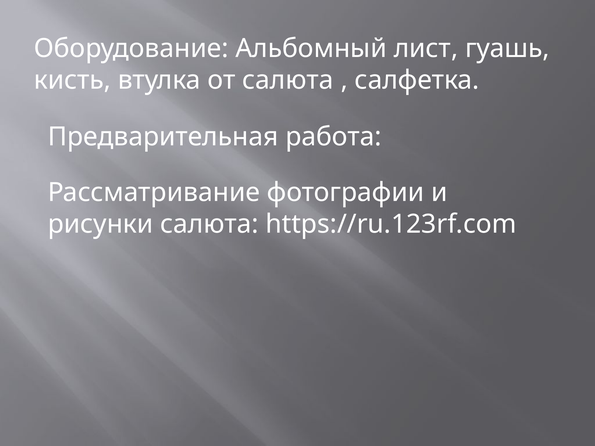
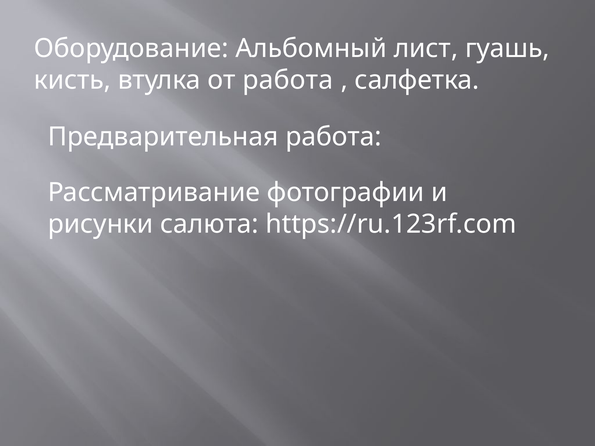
от салюта: салюта -> работа (288, 80)
